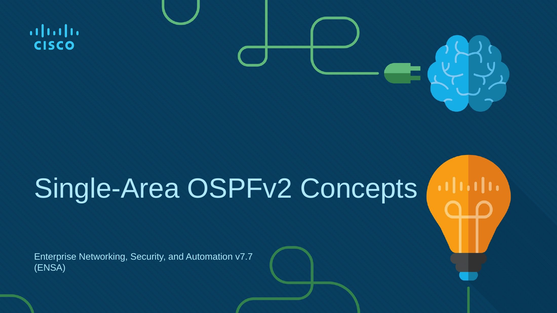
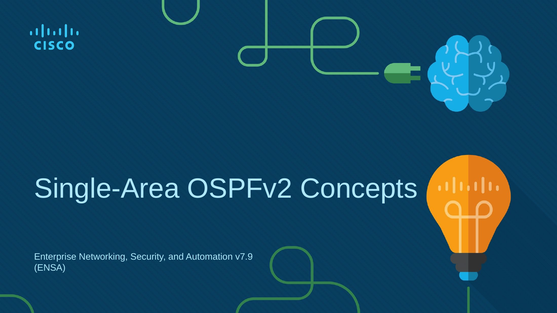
v7.7: v7.7 -> v7.9 (244, 257)
